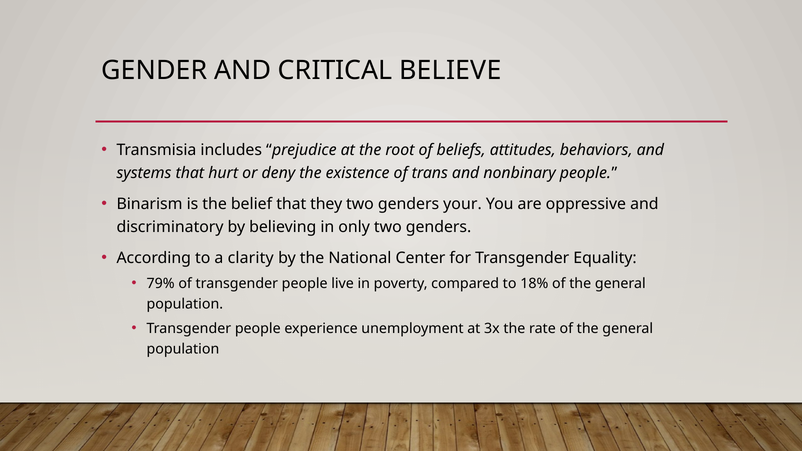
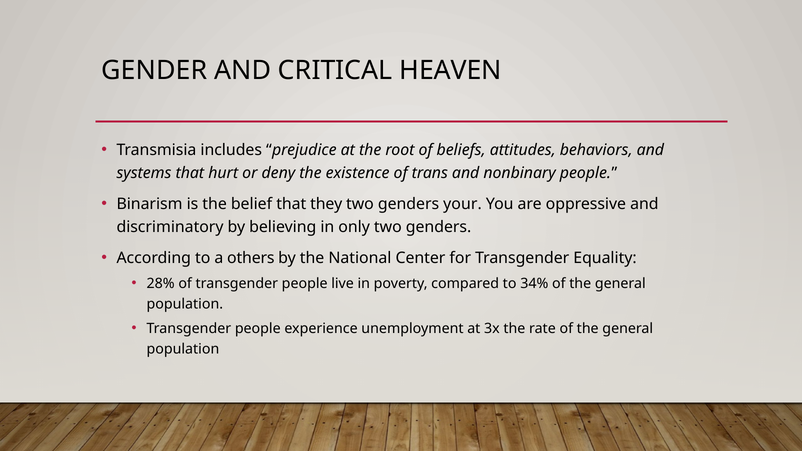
BELIEVE: BELIEVE -> HEAVEN (451, 70)
clarity: clarity -> others (251, 258)
79%: 79% -> 28% (161, 284)
18%: 18% -> 34% (534, 284)
